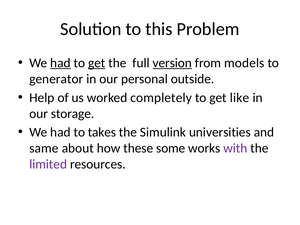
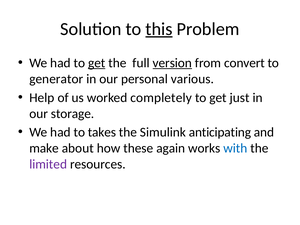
this underline: none -> present (159, 29)
had underline: present -> none (60, 63)
models: models -> convert (244, 63)
outside: outside -> various (192, 79)
like: like -> just (240, 98)
universities: universities -> anticipating (220, 132)
same: same -> make (44, 148)
some: some -> again (171, 148)
with colour: purple -> blue (235, 148)
